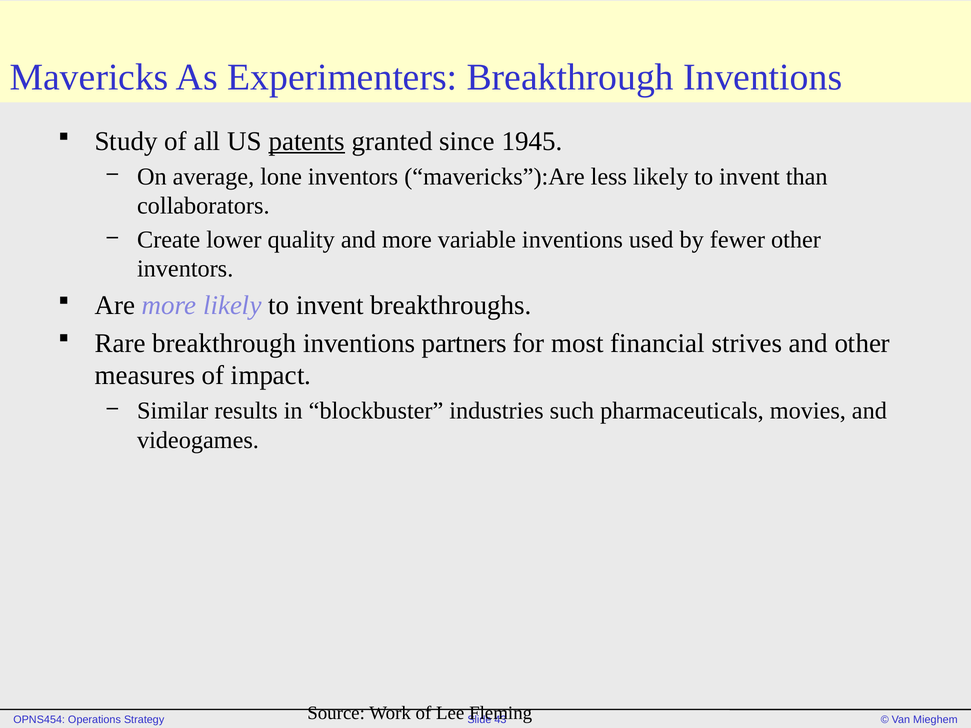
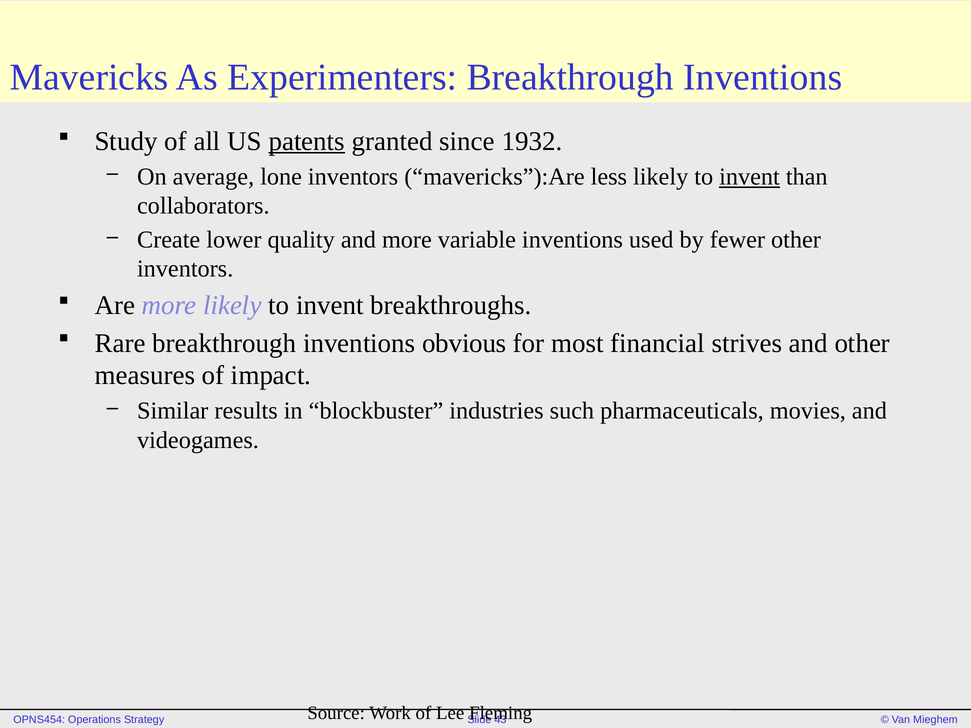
1945: 1945 -> 1932 (532, 141)
invent underline: none -> present (749, 177)
partners: partners -> obvious (464, 343)
